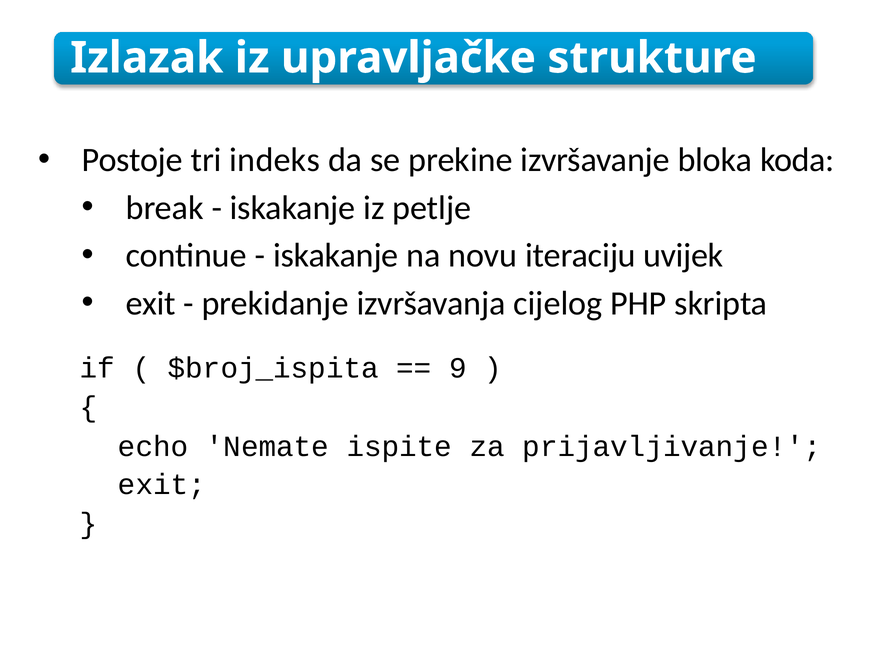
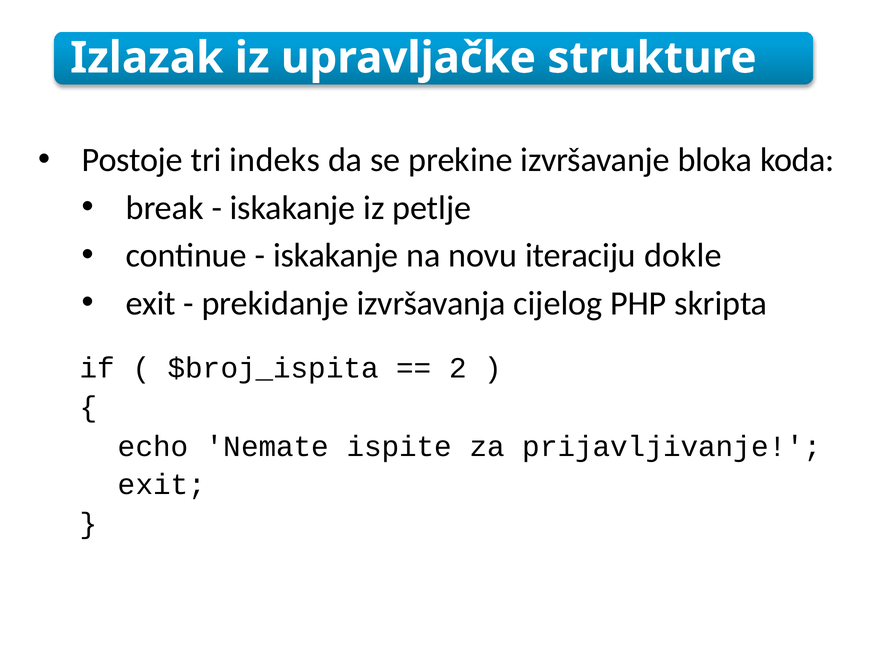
uvijek: uvijek -> dokle (683, 256)
9: 9 -> 2 (458, 368)
